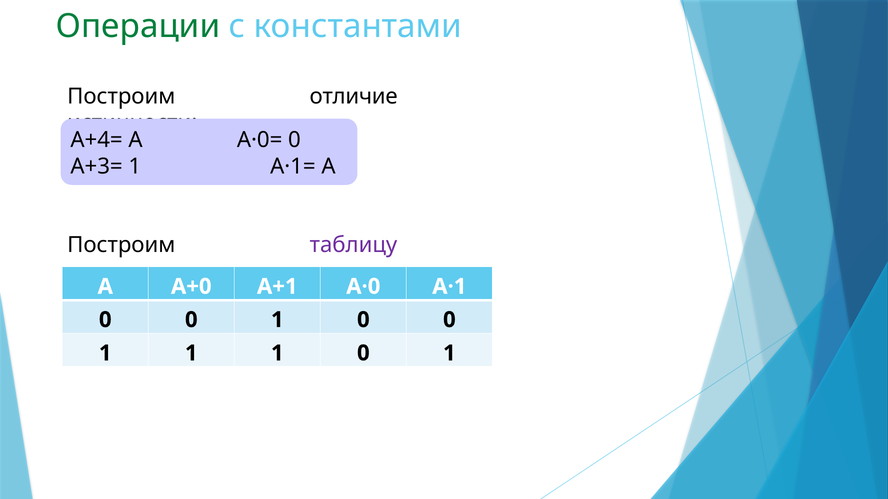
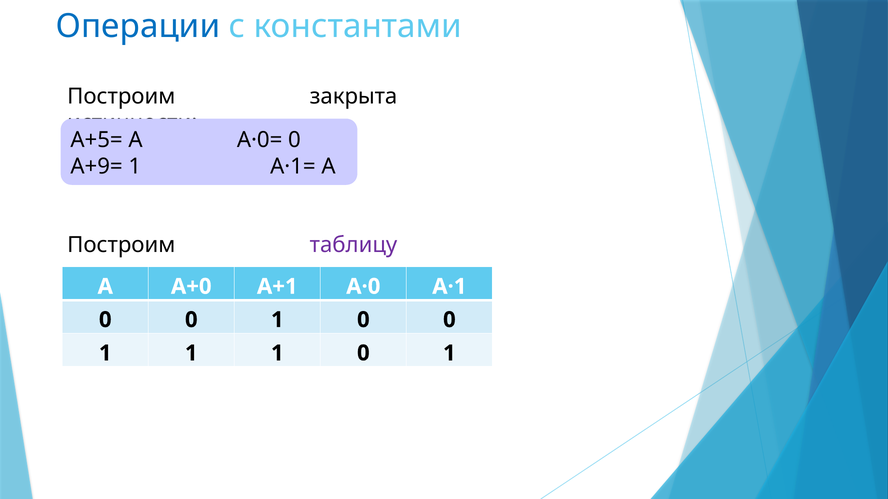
Операции colour: green -> blue (138, 26)
отличие: отличие -> закрыта (354, 97)
A+4=: A+4= -> A+5= (97, 140)
A+3=: A+3= -> A+9= (97, 167)
